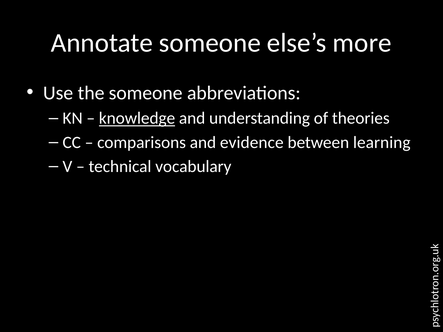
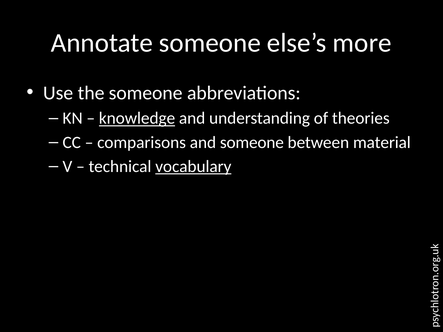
and evidence: evidence -> someone (252, 143)
learning: learning -> material (382, 143)
vocabulary underline: none -> present (193, 167)
